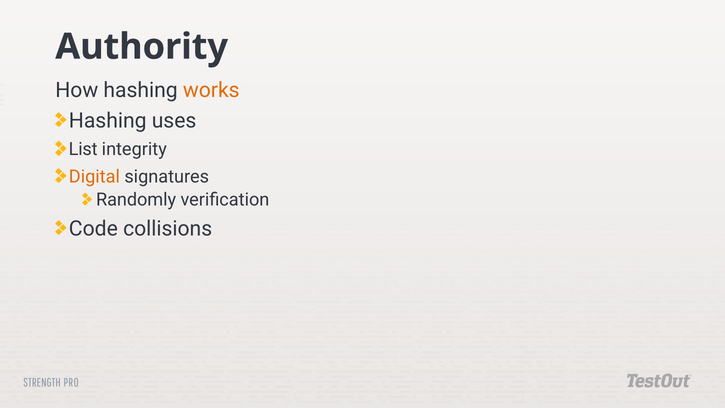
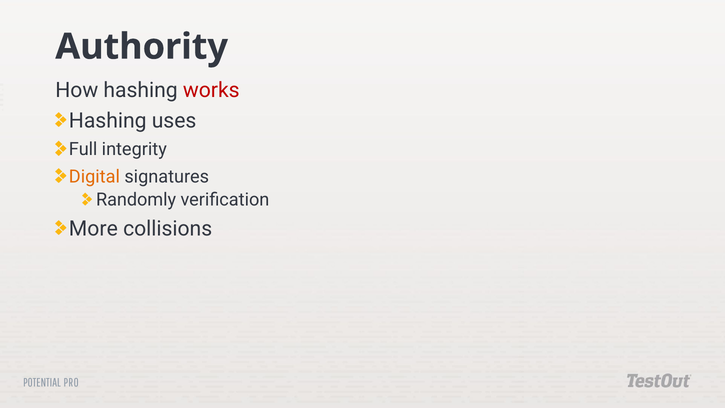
works colour: orange -> red (211, 90)
List: List -> Full (83, 149)
Code: Code -> More (93, 229)
STRENGTH: STRENGTH -> POTENTIAL (42, 382)
